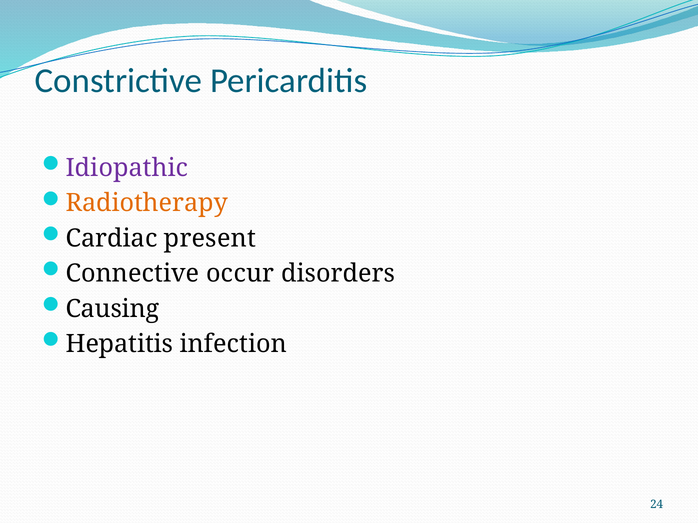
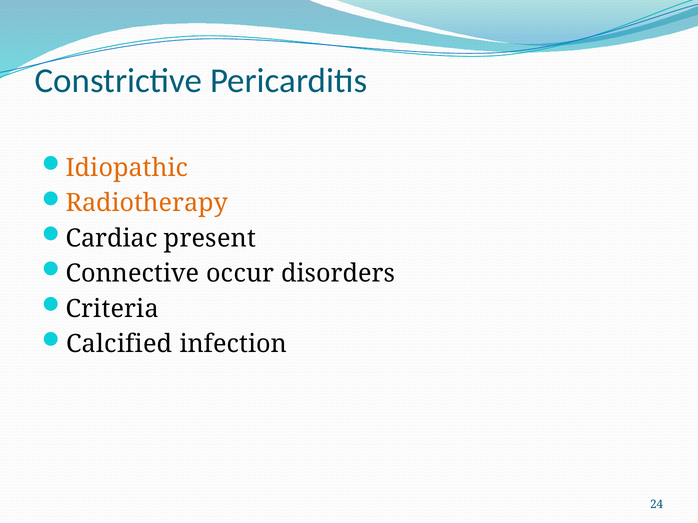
Idiopathic colour: purple -> orange (127, 168)
Causing: Causing -> Criteria (112, 309)
Hepatitis: Hepatitis -> Calcified (119, 344)
